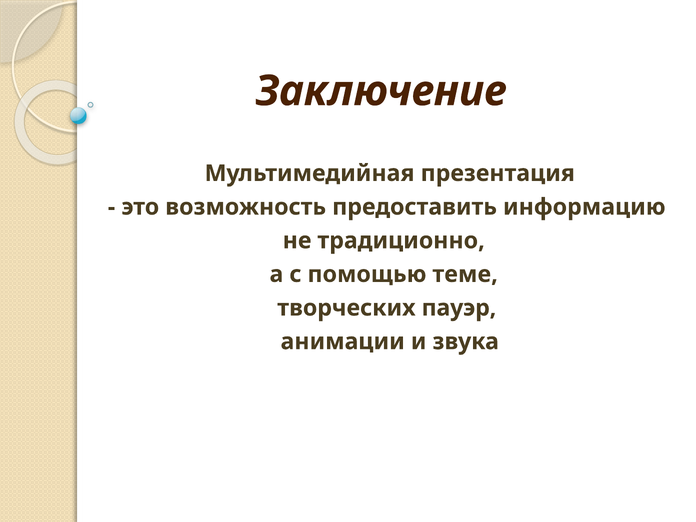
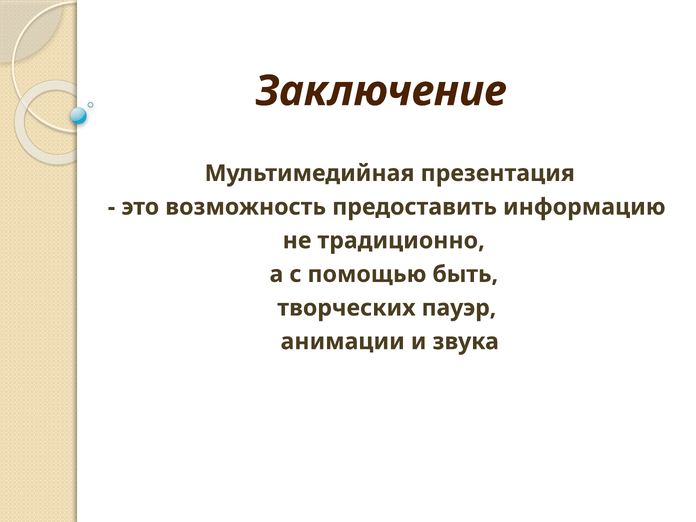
теме: теме -> быть (465, 274)
